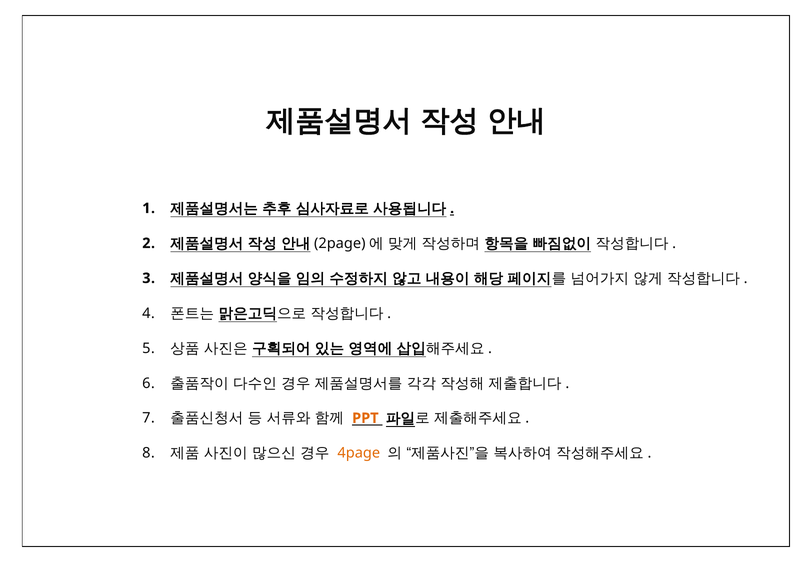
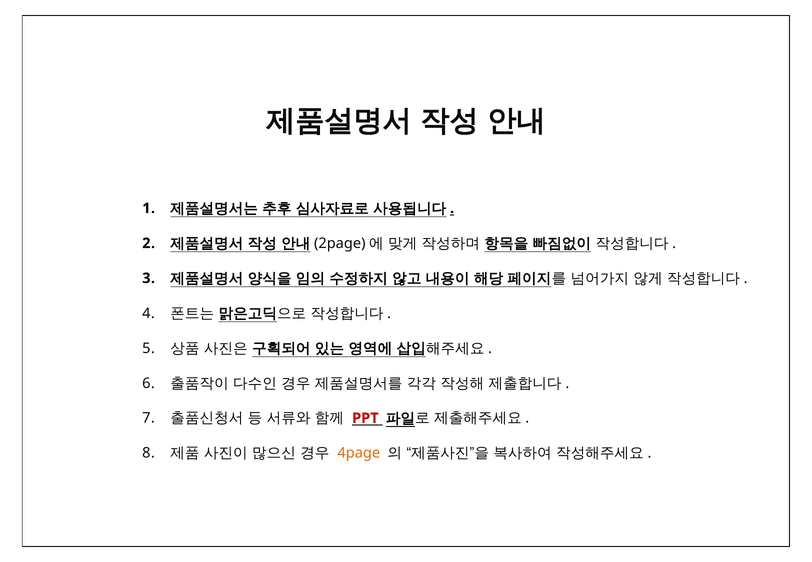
PPT colour: orange -> red (365, 418)
